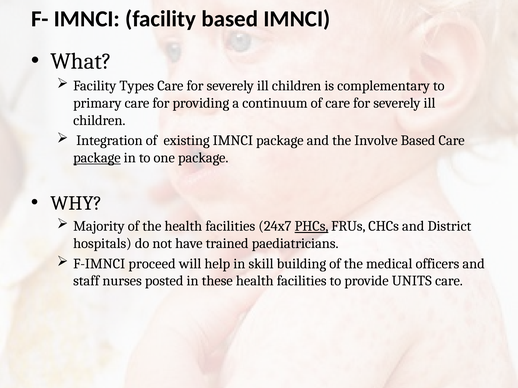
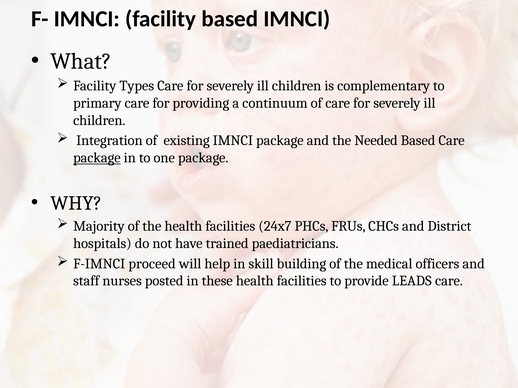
Involve: Involve -> Needed (376, 141)
PHCs underline: present -> none (312, 227)
UNITS: UNITS -> LEADS (412, 281)
